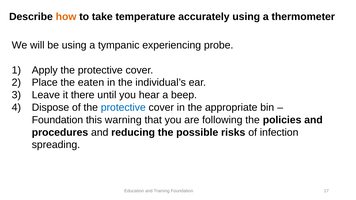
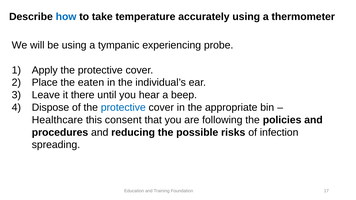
how colour: orange -> blue (66, 17)
Foundation: Foundation -> Healthcare (57, 120)
warning: warning -> consent (123, 120)
